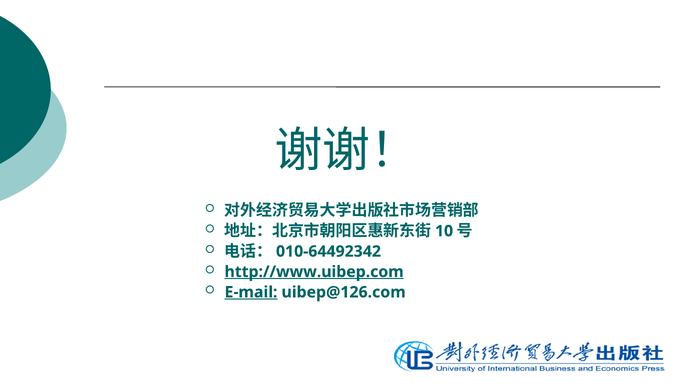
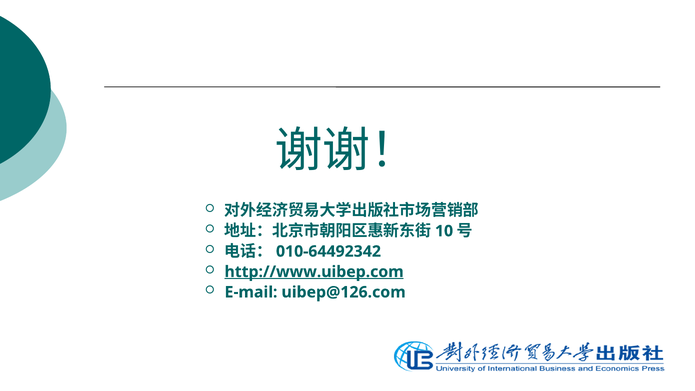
E-mail underline: present -> none (251, 292)
